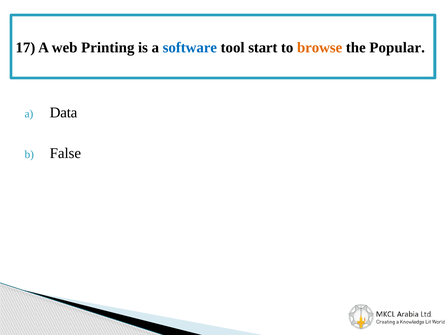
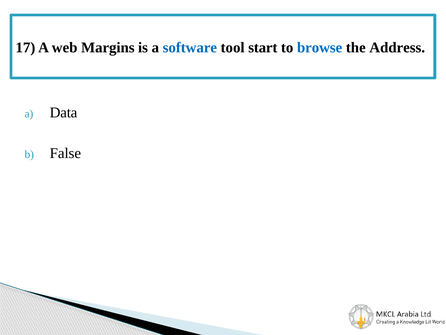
Printing: Printing -> Margins (108, 47)
browse colour: orange -> blue (320, 47)
Popular: Popular -> Address (397, 47)
